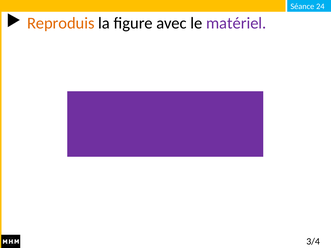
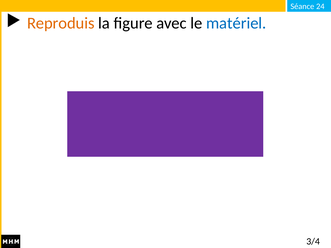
matériel colour: purple -> blue (236, 23)
